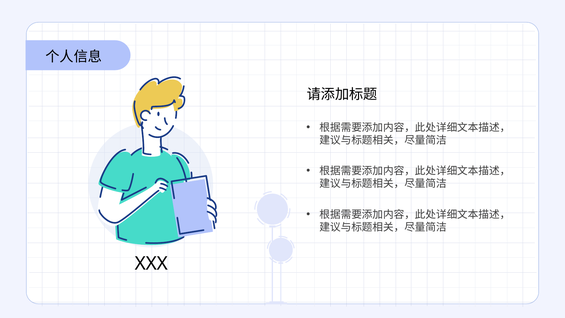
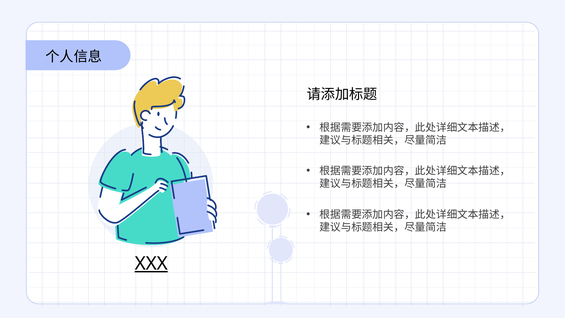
XXX underline: none -> present (151, 263)
